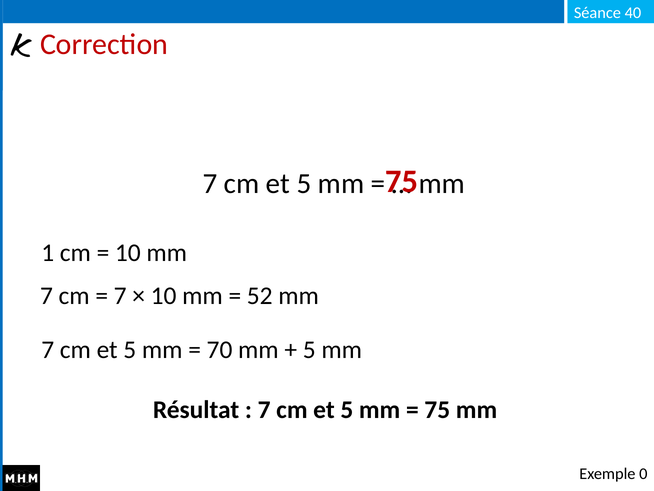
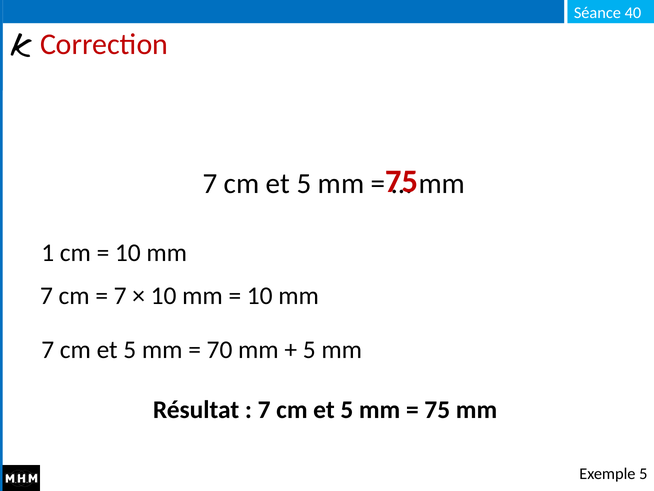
52: 52 -> 10 (260, 295)
Exemple 0: 0 -> 5 (643, 473)
